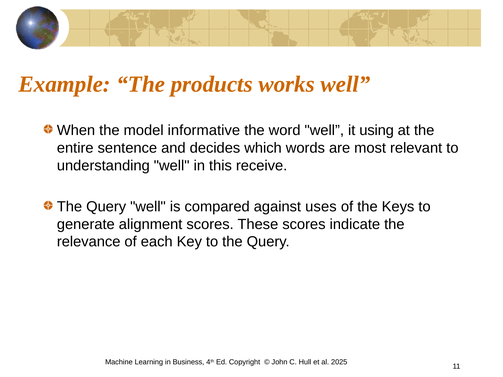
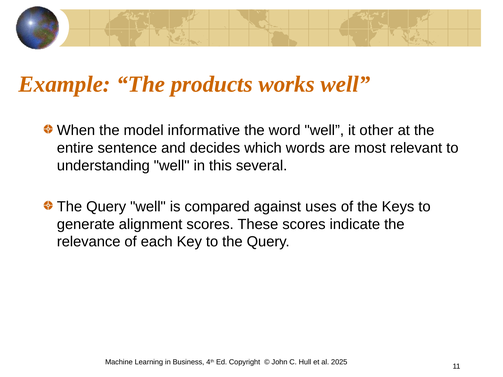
using: using -> other (376, 130)
receive: receive -> several (262, 166)
